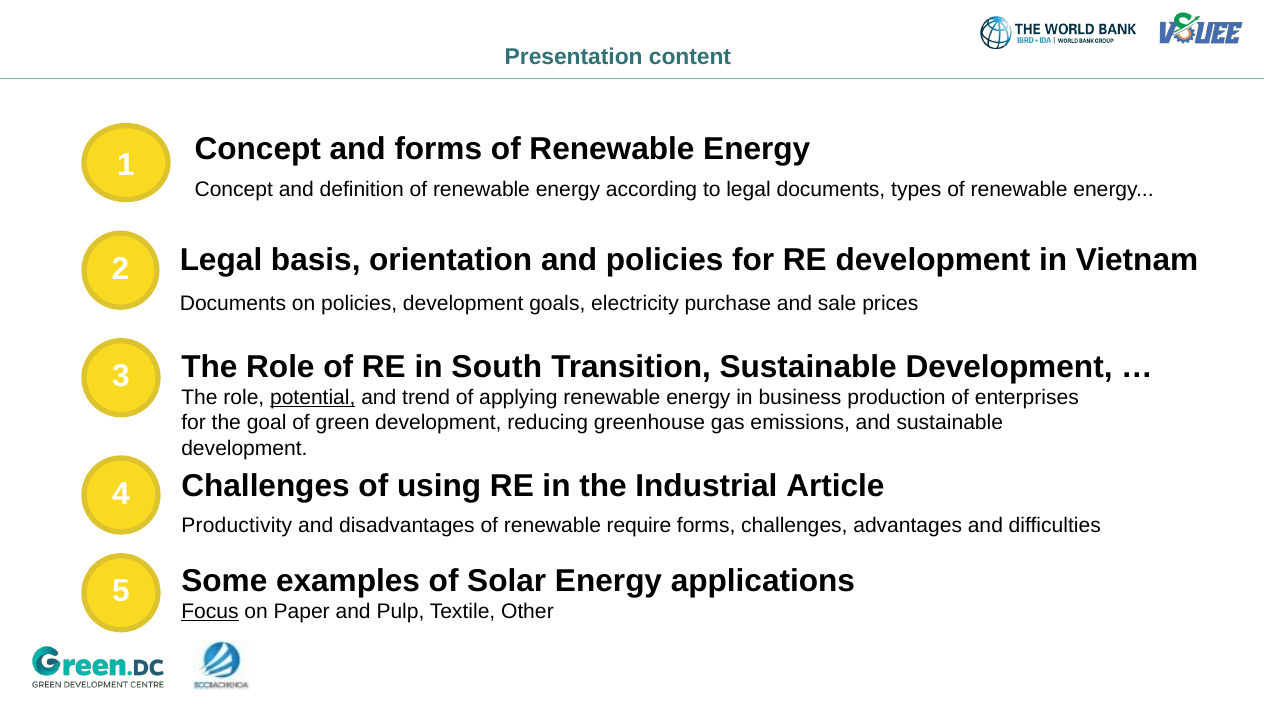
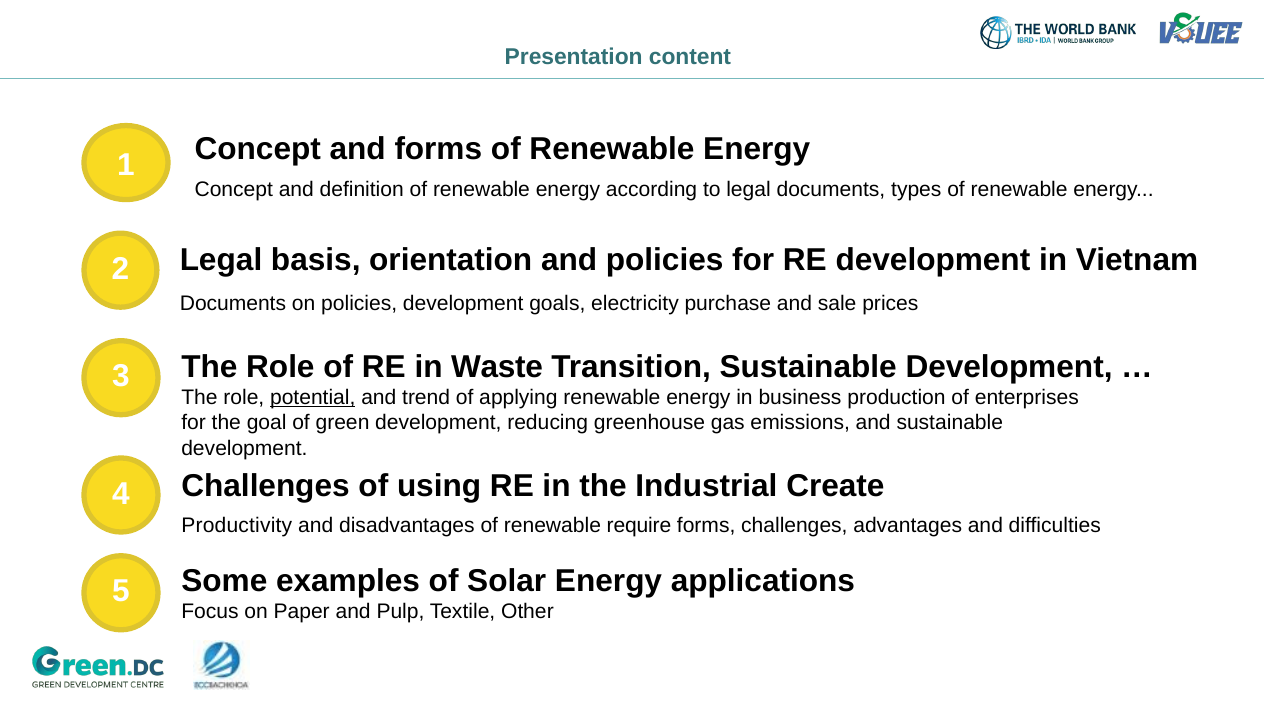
South: South -> Waste (497, 367)
Article: Article -> Create (835, 486)
Focus underline: present -> none (210, 612)
